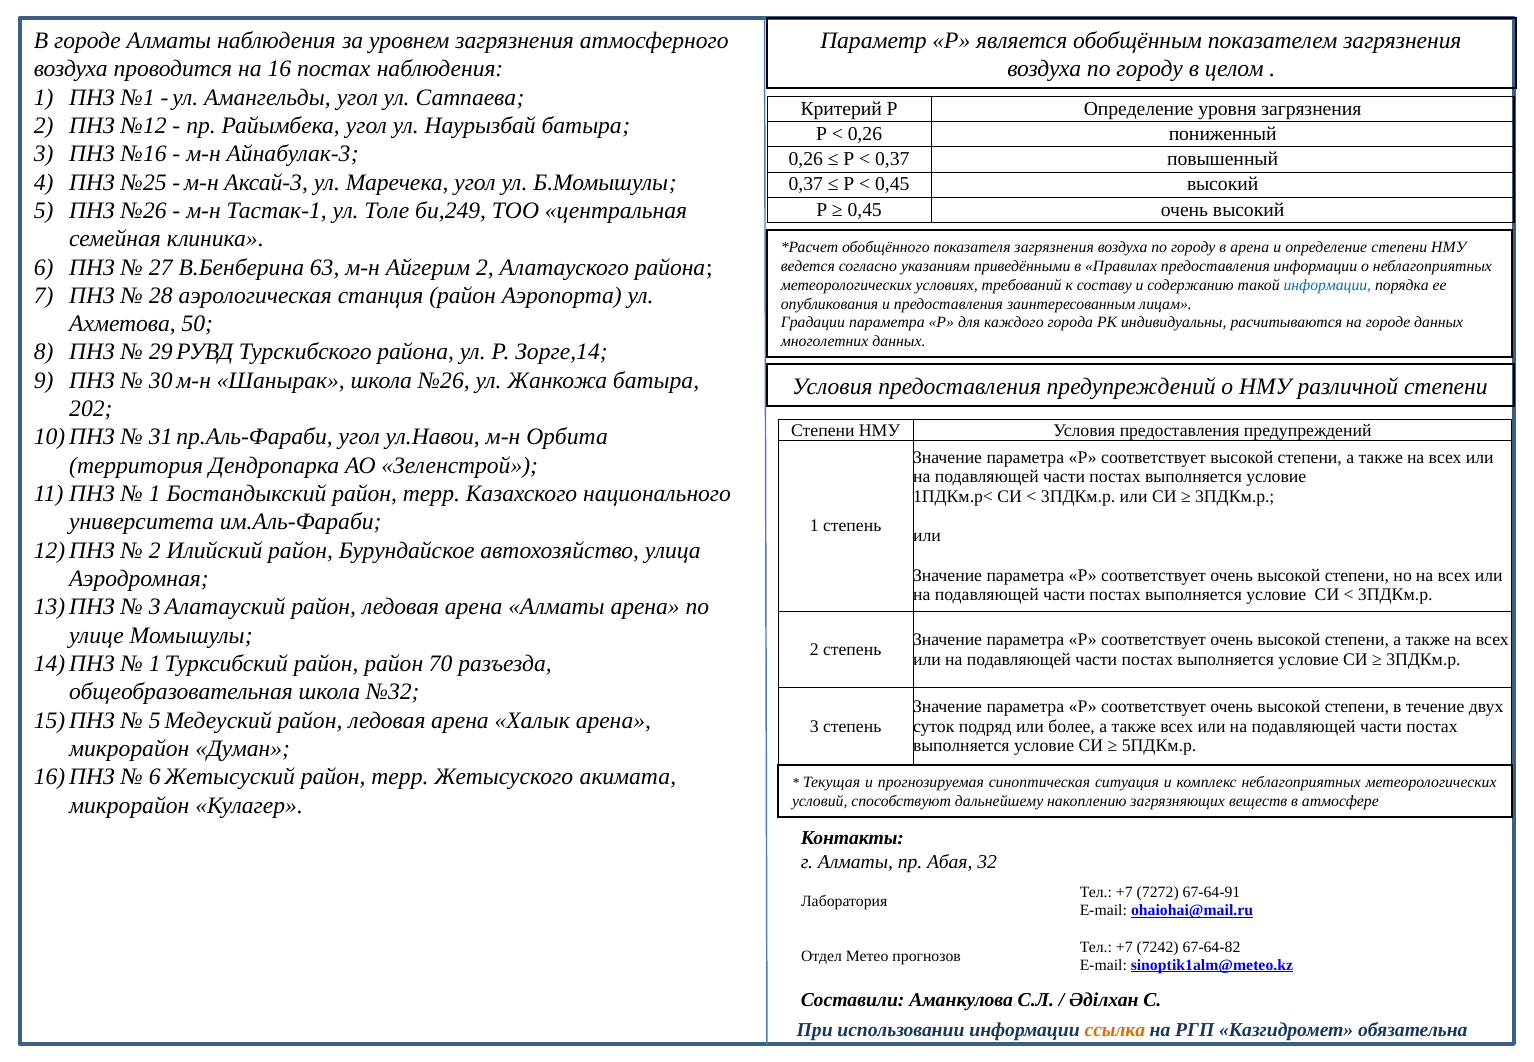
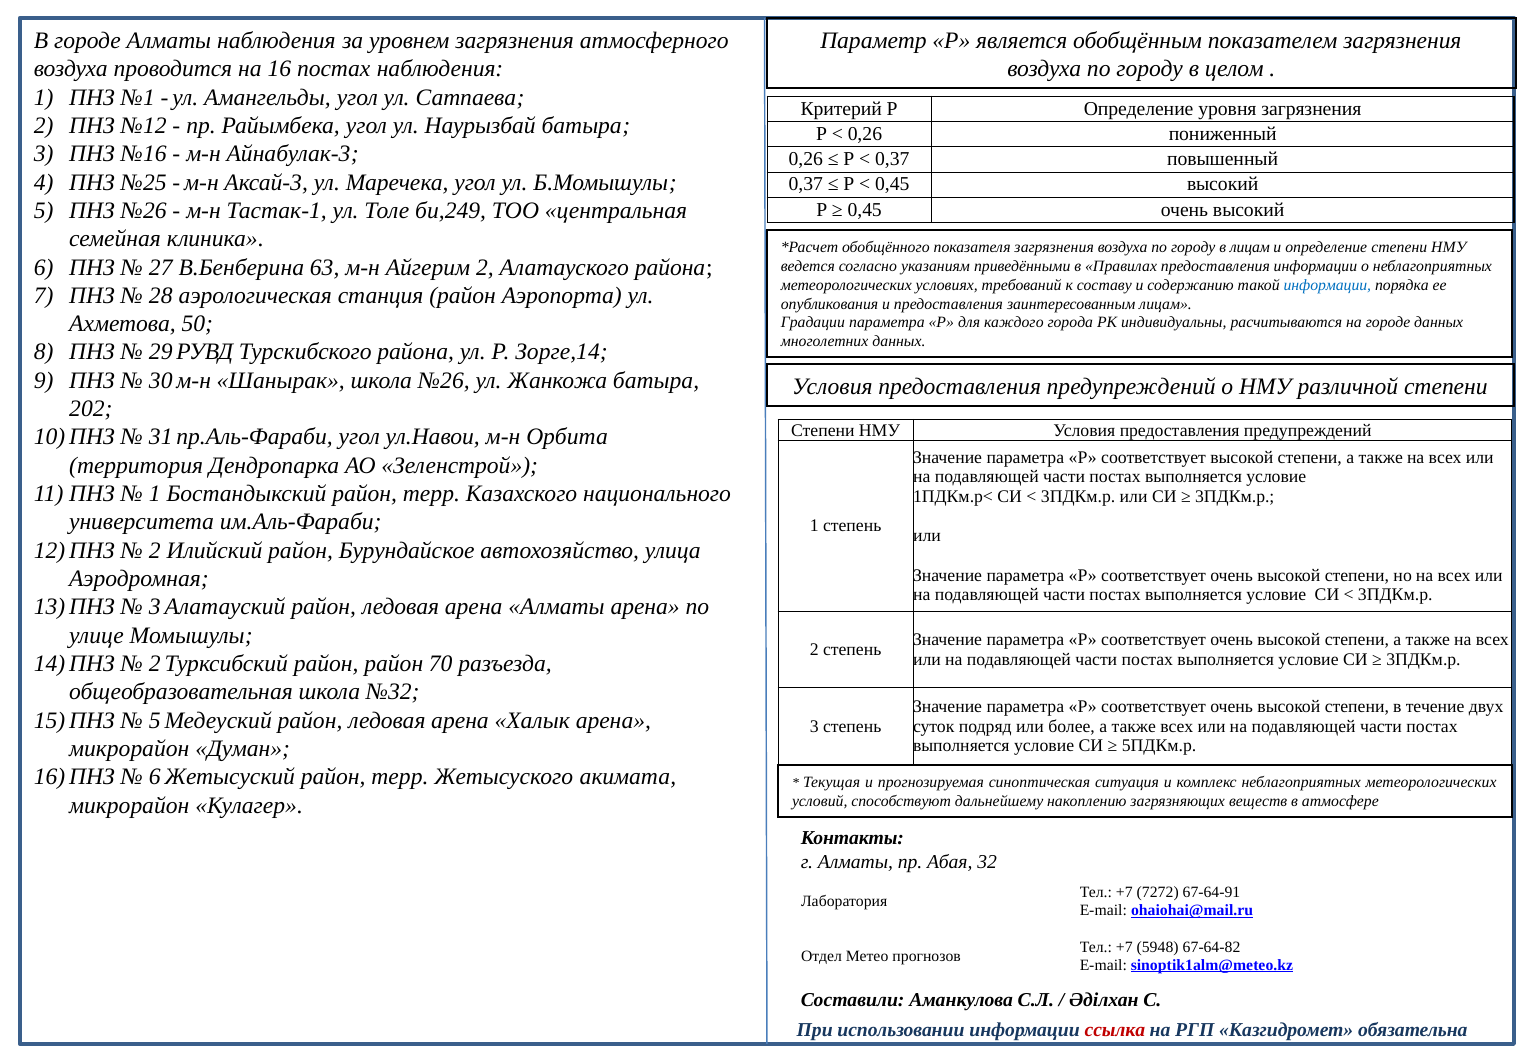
в арена: арена -> лицам (1250, 247)
1: 1 -> 2 (155, 664)
7242: 7242 -> 5948 (1158, 947)
ссылка colour: orange -> red (1115, 1030)
